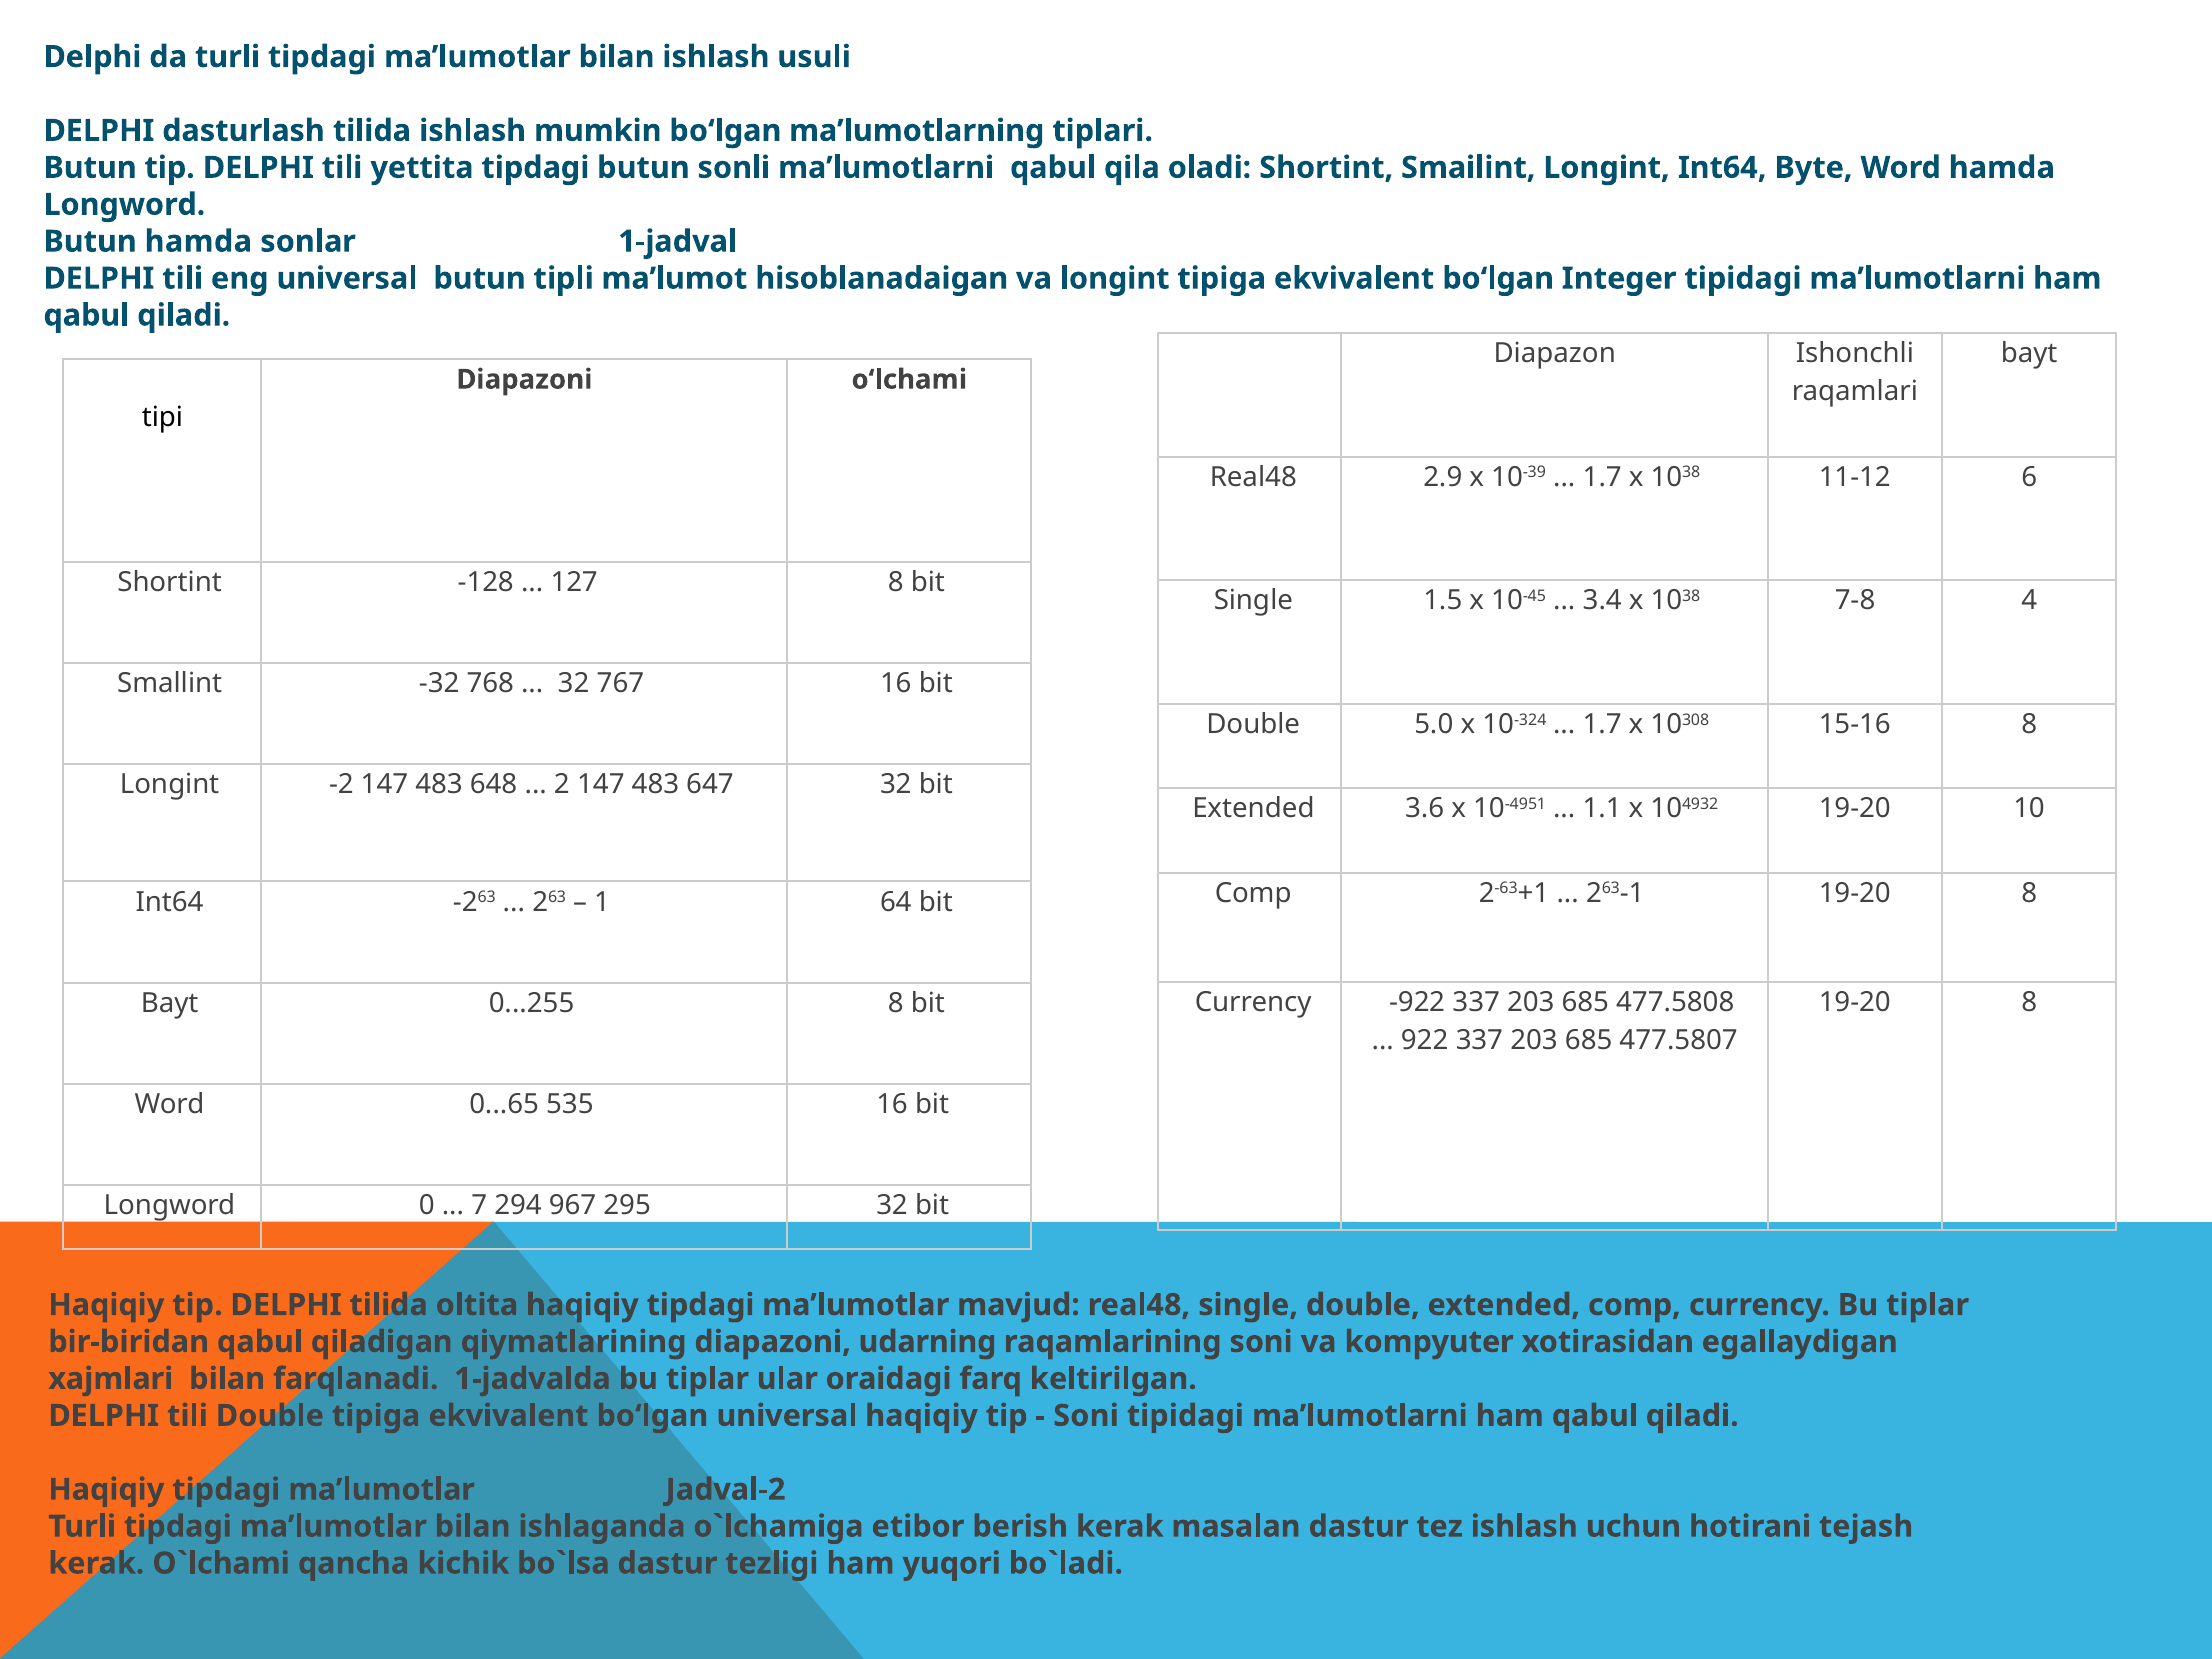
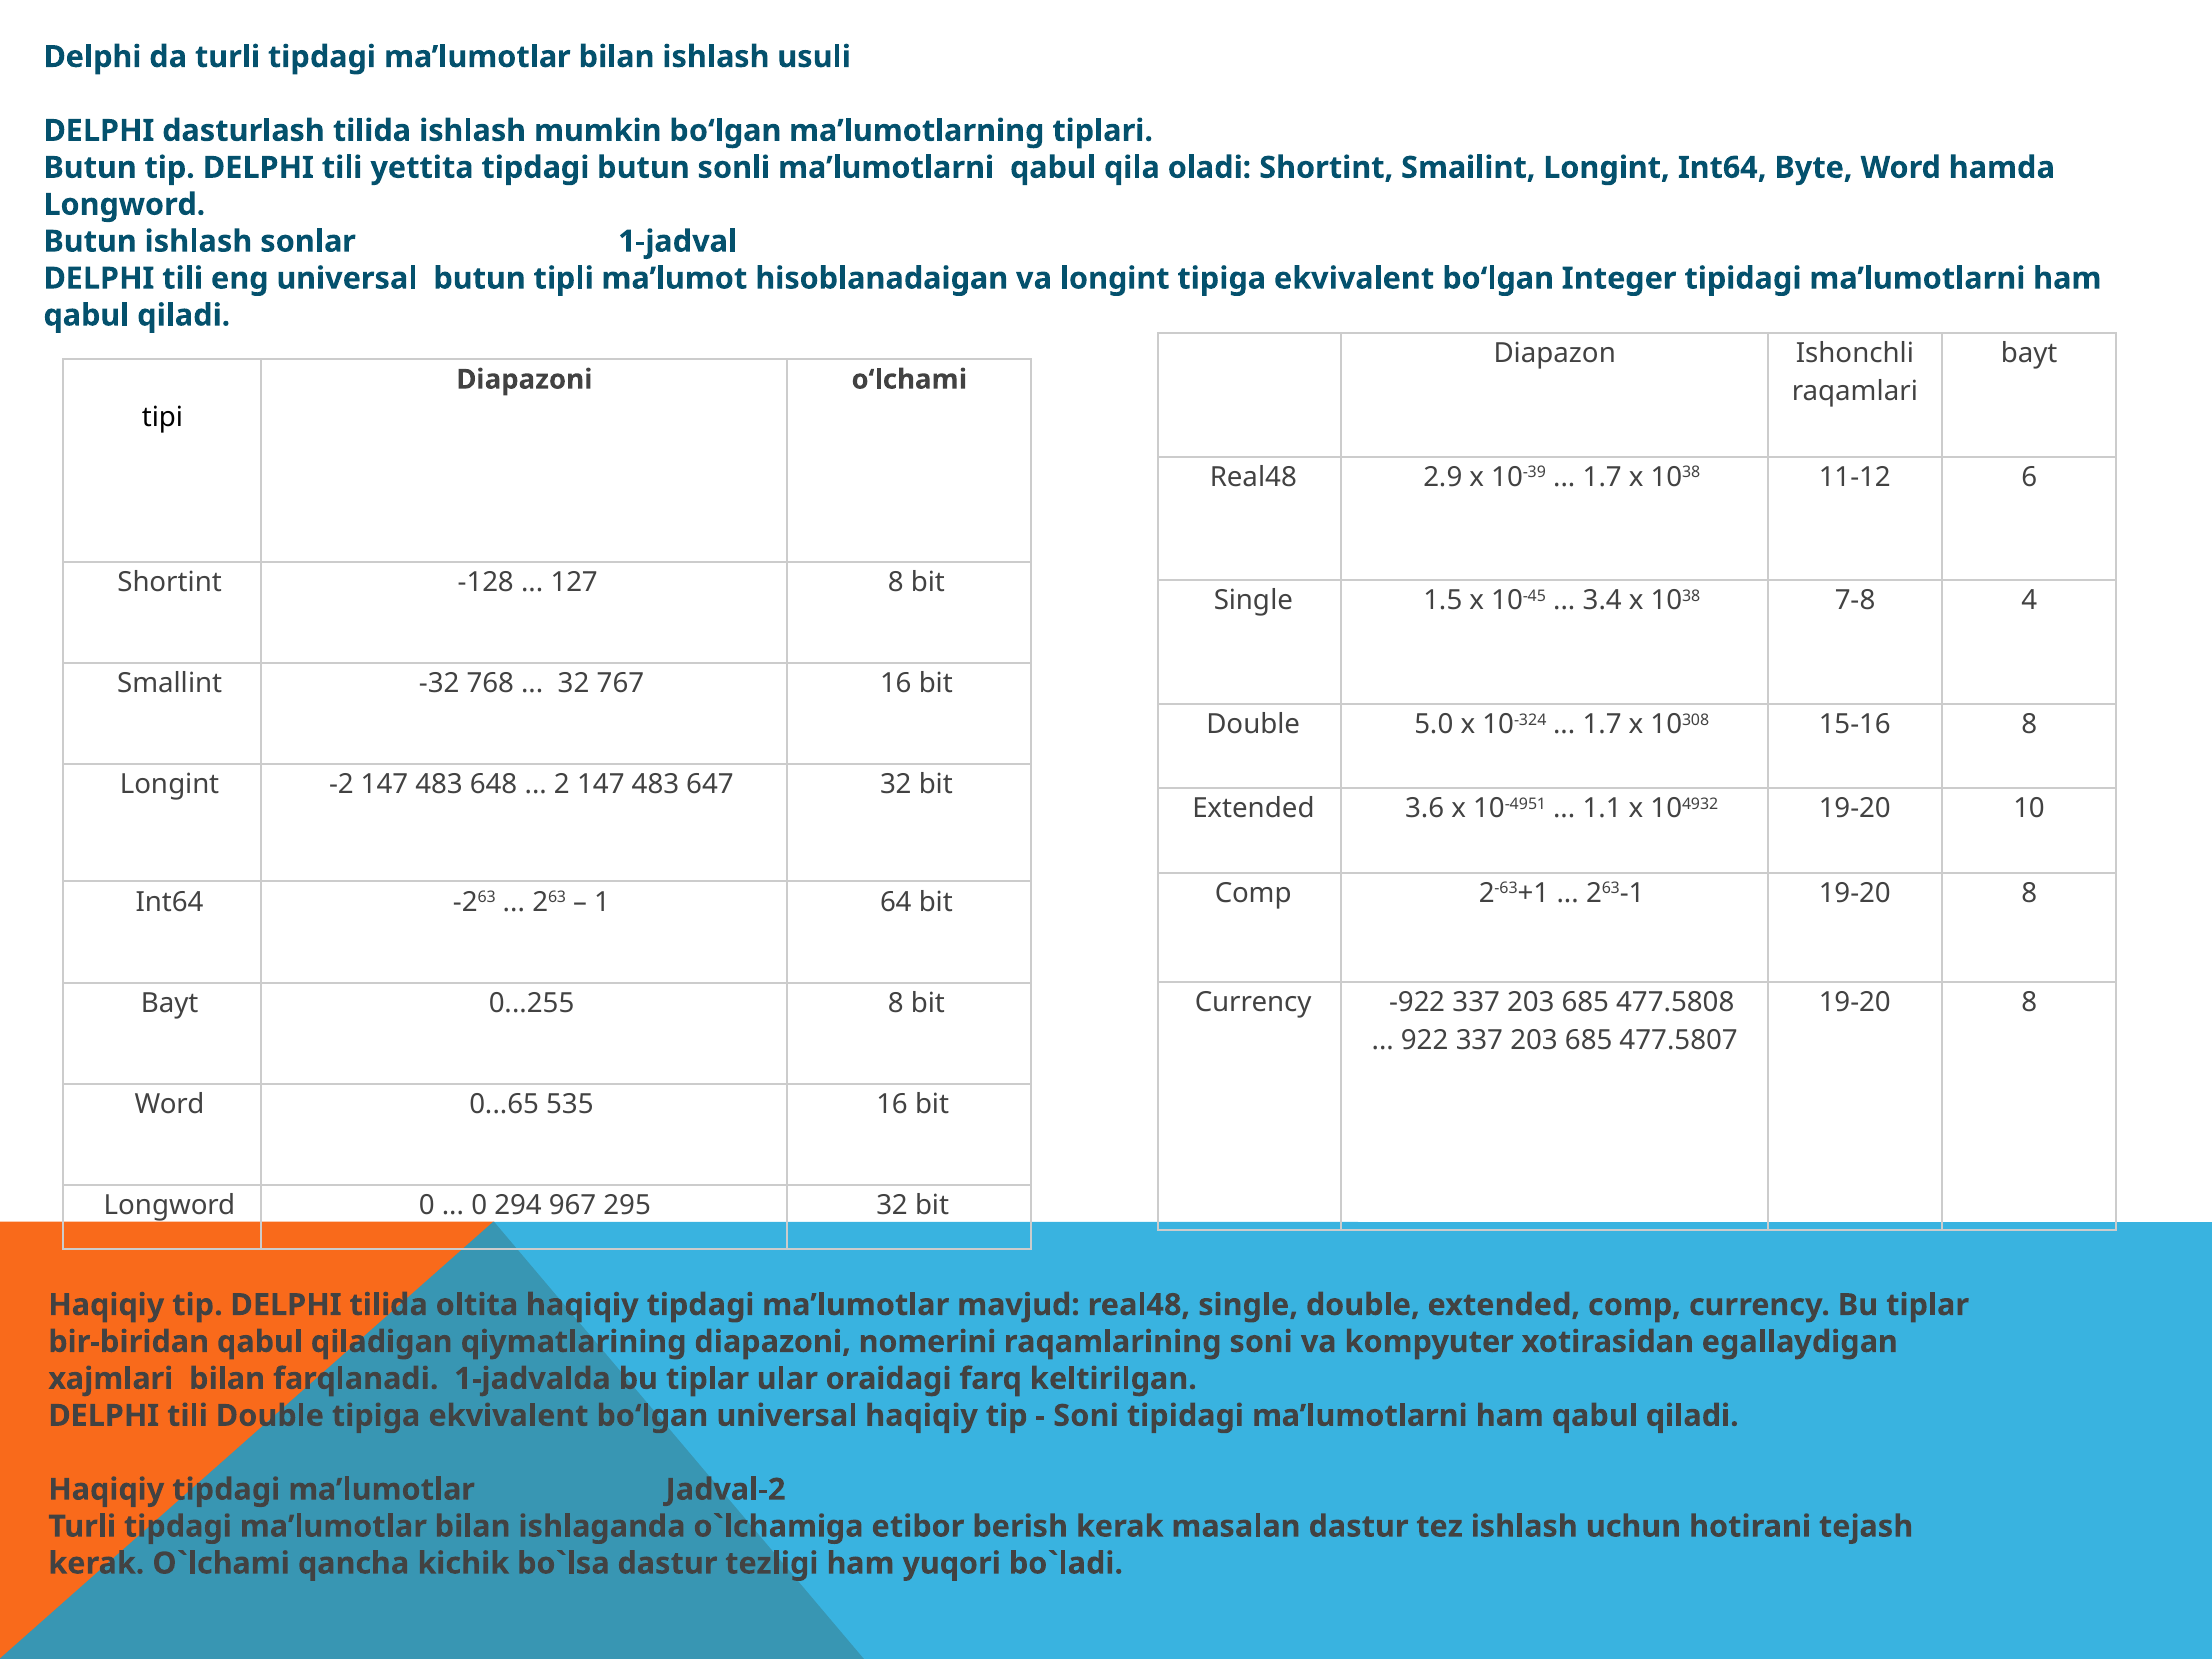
Butun hamda: hamda -> ishlash (198, 242)
7: 7 -> 0 (479, 1206)
udarning: udarning -> nomerini (927, 1342)
